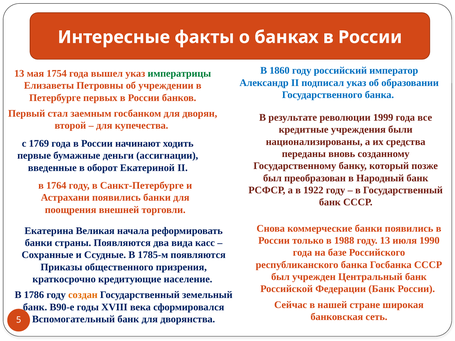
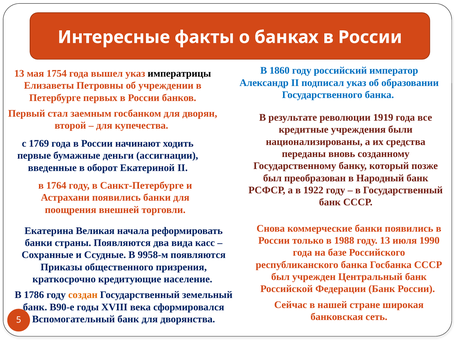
императрицы colour: green -> black (179, 73)
1999: 1999 -> 1919 (383, 118)
1785-м: 1785-м -> 9958-м (153, 255)
